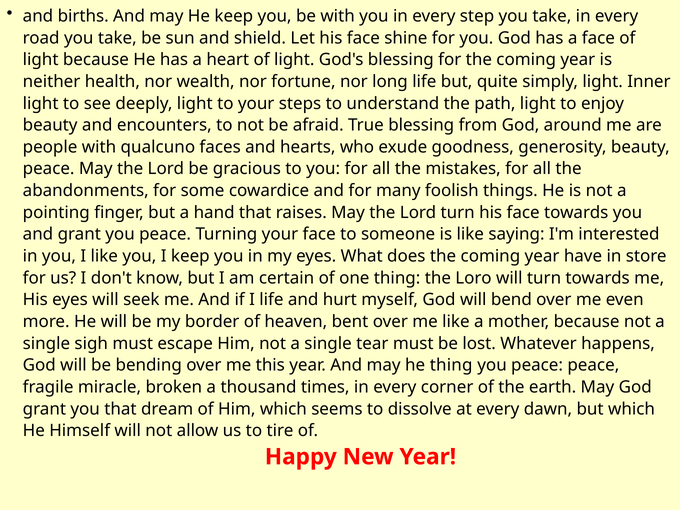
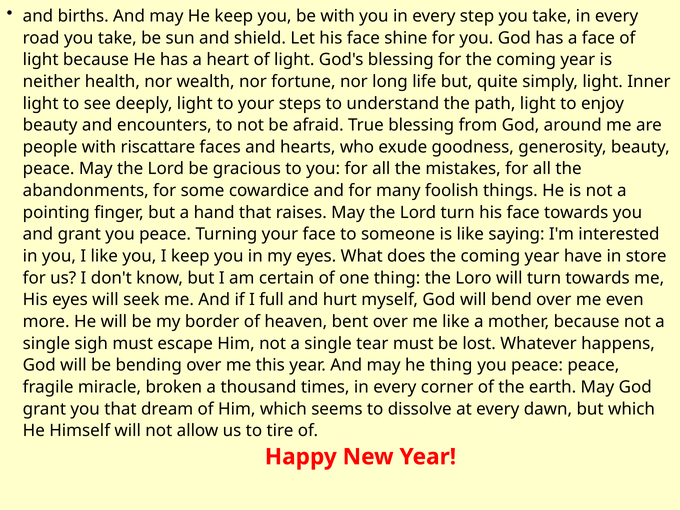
qualcuno: qualcuno -> riscattare (158, 147)
I life: life -> full (271, 300)
